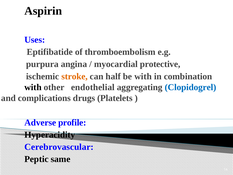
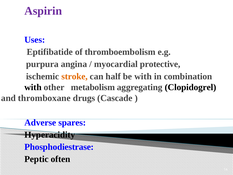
Aspirin colour: black -> purple (43, 11)
endothelial: endothelial -> metabolism (93, 87)
Clopidogrel colour: blue -> black (191, 87)
complications: complications -> thromboxane (44, 98)
Platelets: Platelets -> Cascade (115, 98)
profile: profile -> spares (72, 122)
Cerebrovascular: Cerebrovascular -> Phosphodiestrase (59, 147)
same: same -> often (61, 159)
